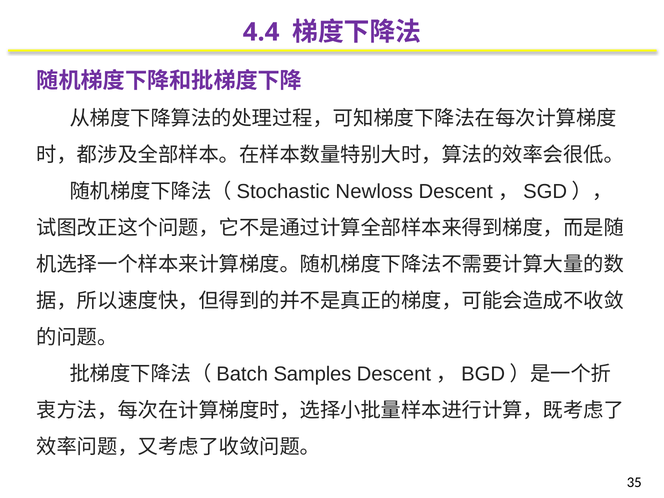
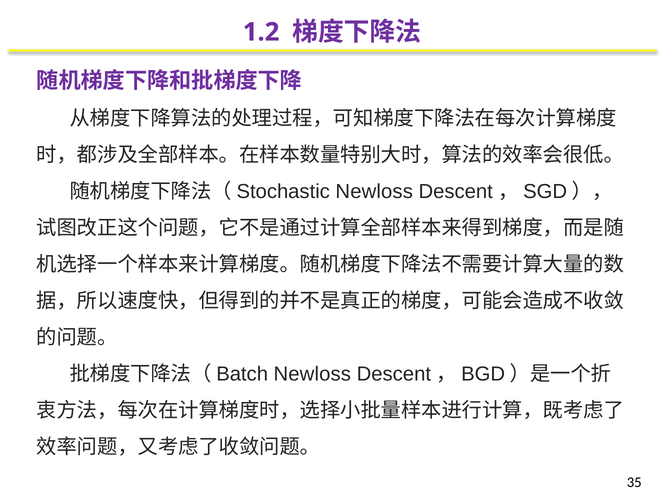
4.4: 4.4 -> 1.2 (261, 32)
Samples: Samples -> Newloss (312, 374)
